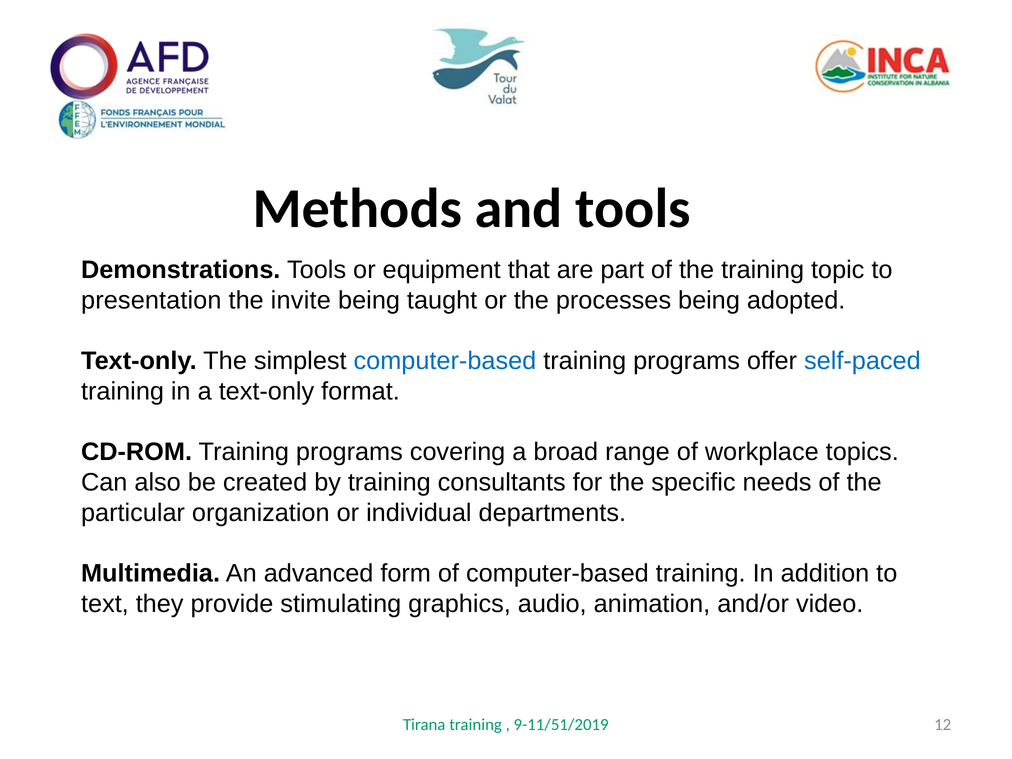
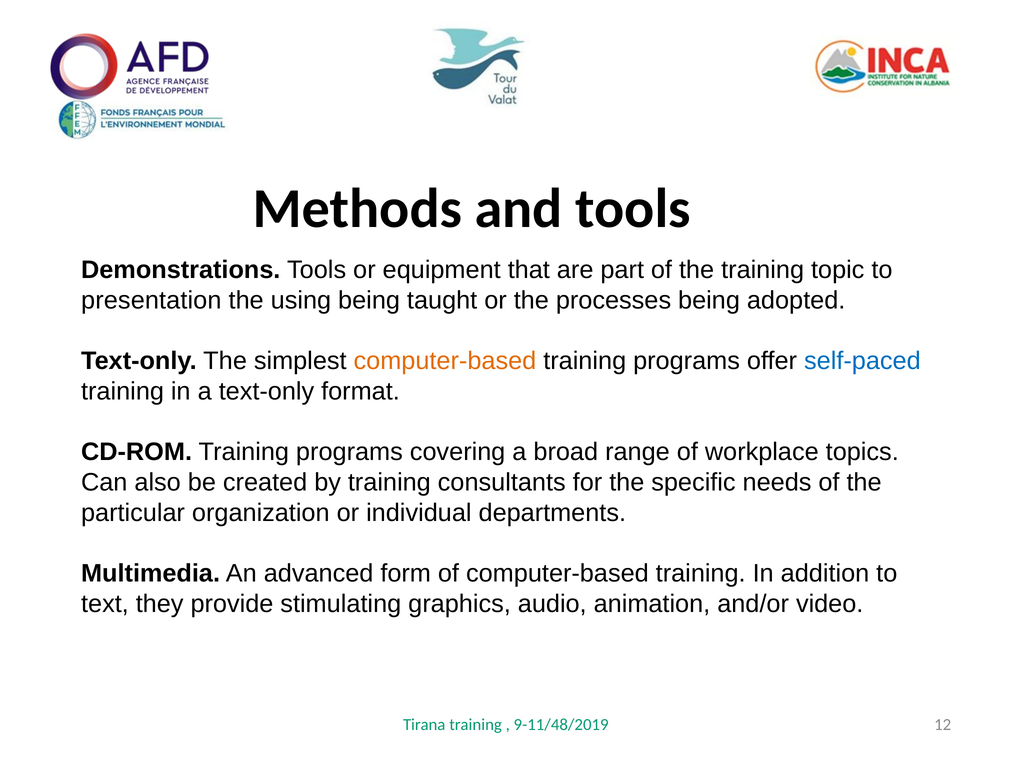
invite: invite -> using (301, 300)
computer-based colour: blue -> orange (445, 361)
9-11/51/2019: 9-11/51/2019 -> 9-11/48/2019 (561, 725)
